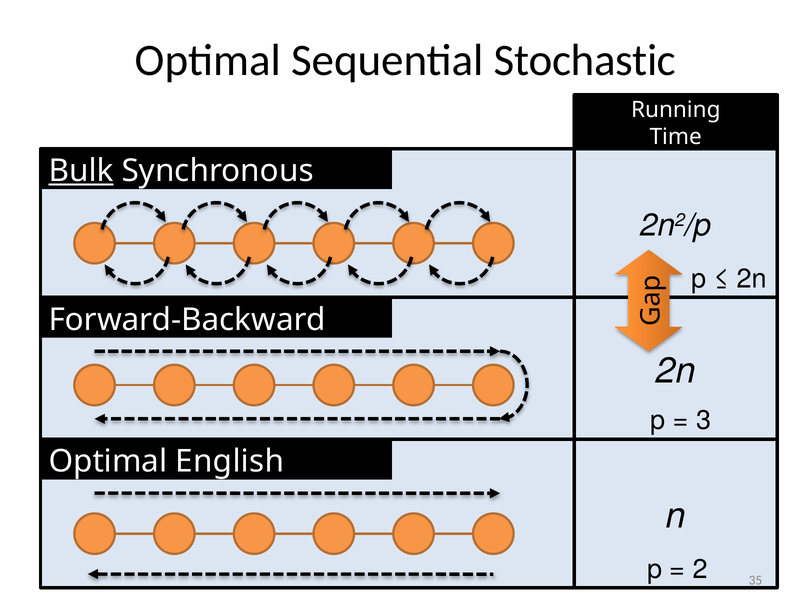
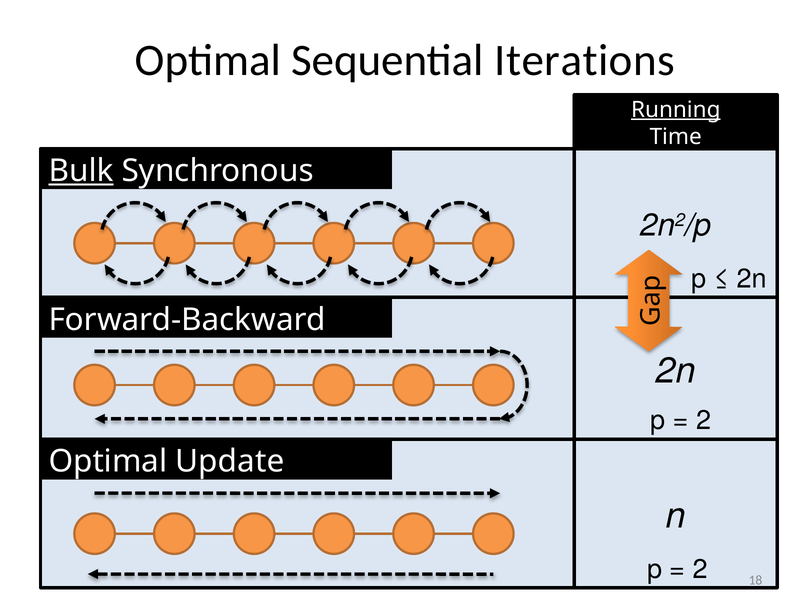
Stochastic: Stochastic -> Iterations (585, 61)
Running underline: none -> present (676, 110)
3: 3 -> 2 (704, 420)
English: English -> Update (230, 462)
35: 35 -> 18 (755, 581)
